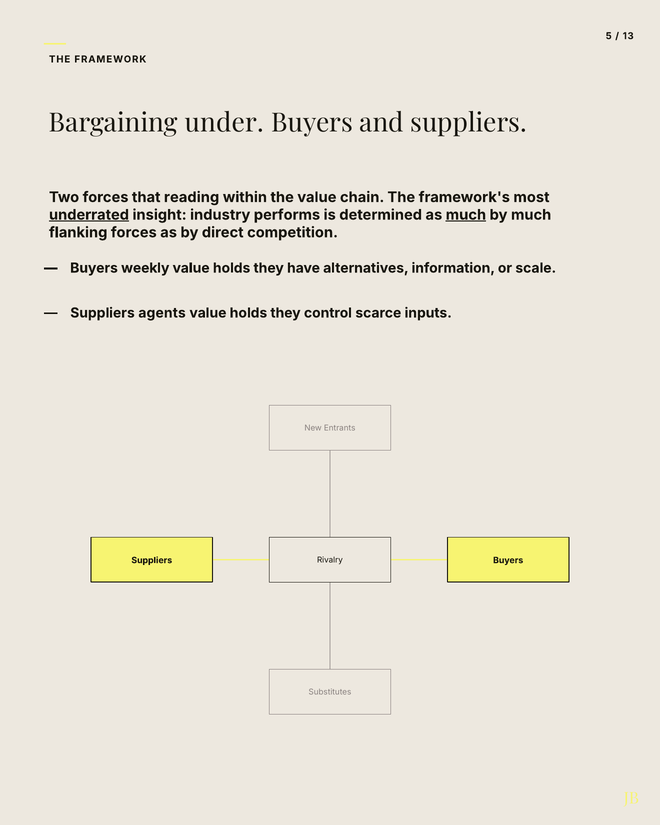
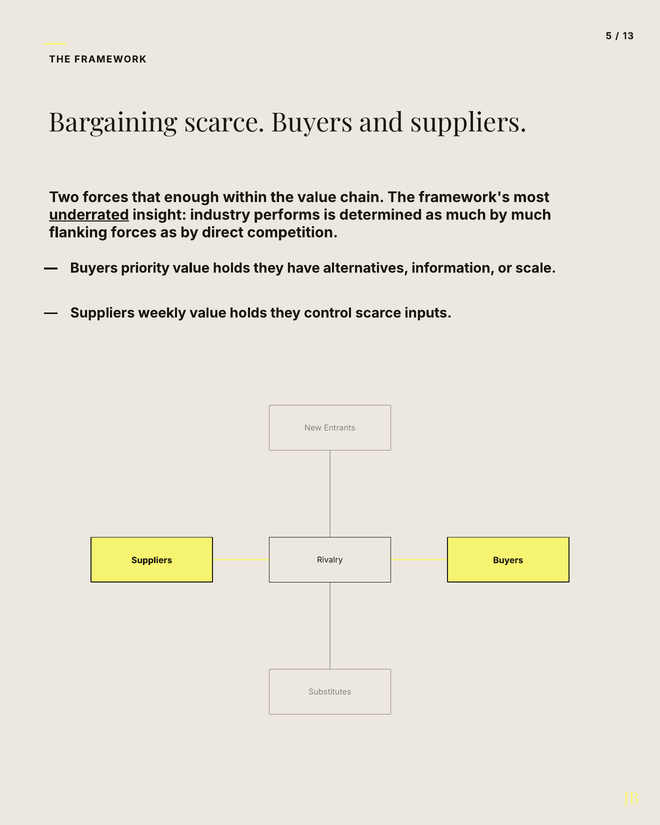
Bargaining under: under -> scarce (225, 123)
reading: reading -> enough (192, 197)
much underline: present -> none (466, 215)
weekly: weekly -> priority (145, 268)
agents: agents -> weekly (162, 313)
